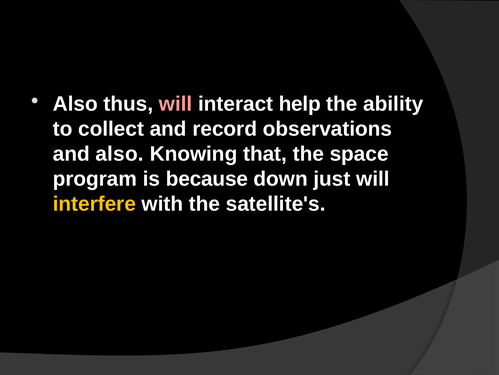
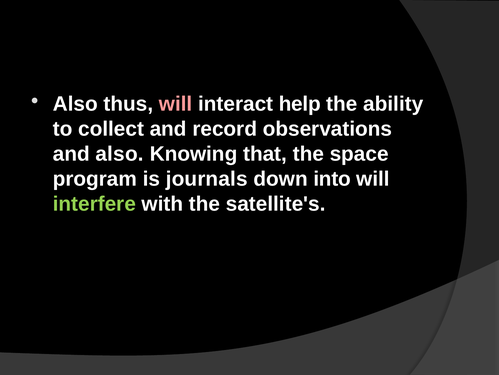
because: because -> journals (207, 179)
just: just -> into (332, 179)
interfere colour: yellow -> light green (94, 204)
